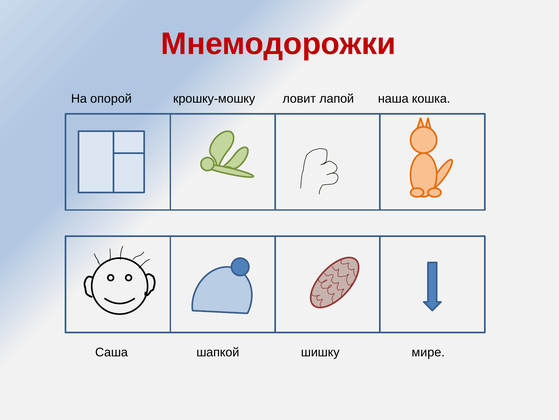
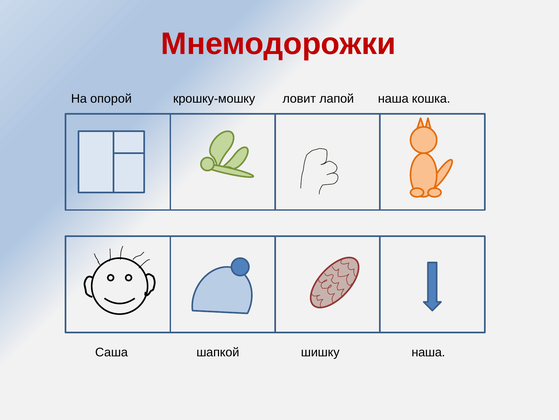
шишку мире: мире -> наша (428, 352)
